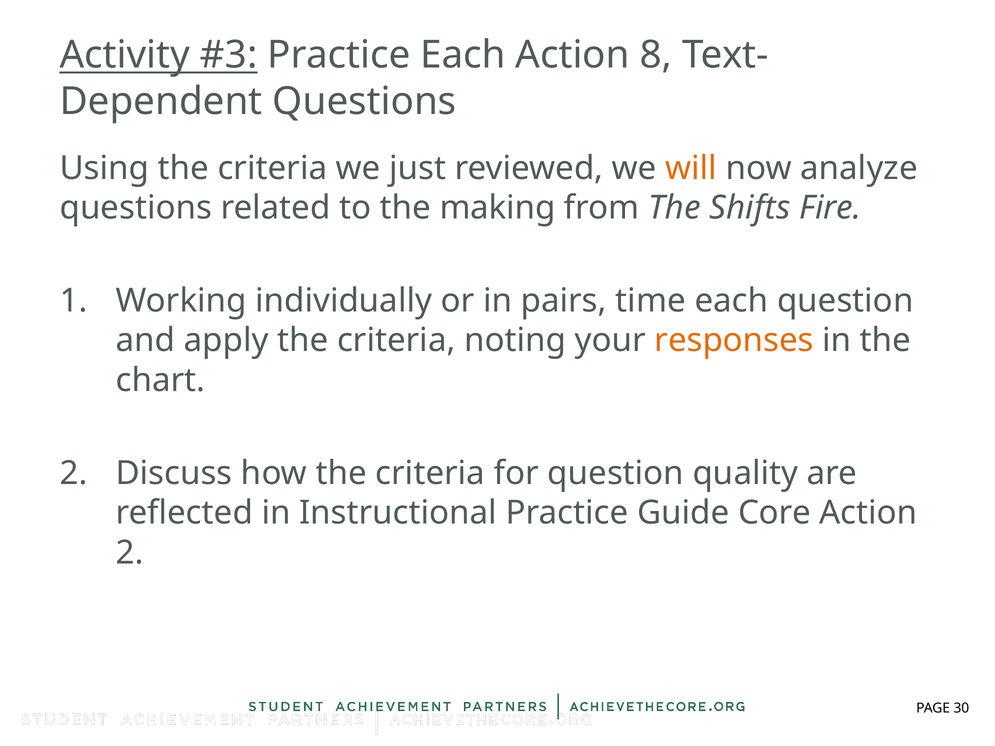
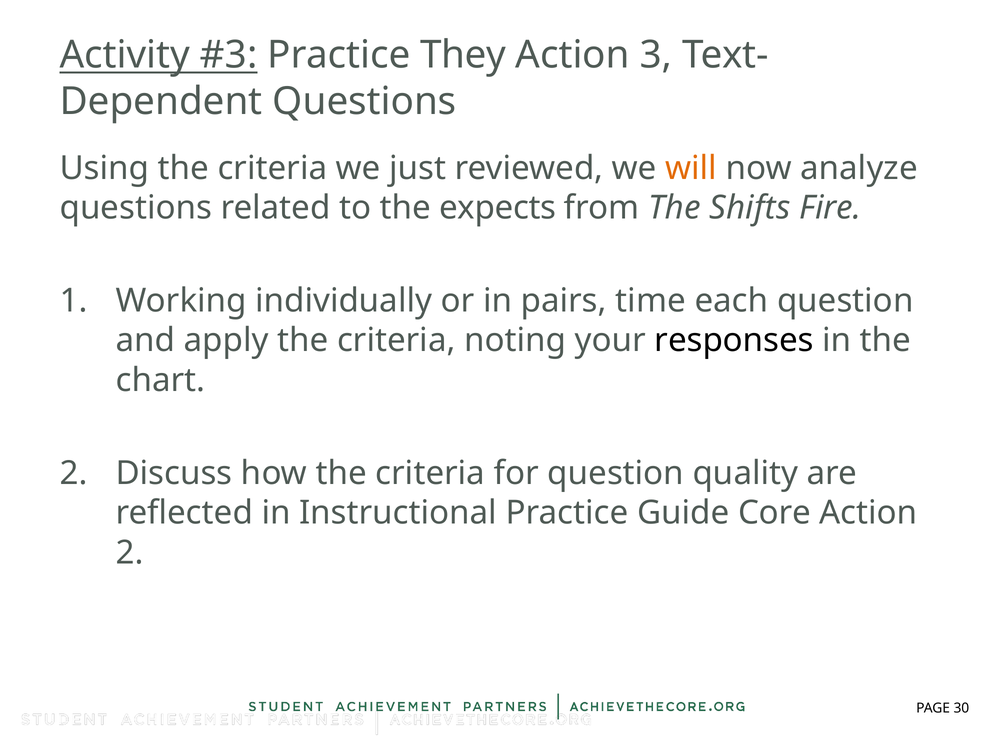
Practice Each: Each -> They (463, 55)
8: 8 -> 3 (656, 55)
making: making -> expects (498, 208)
responses colour: orange -> black (734, 341)
